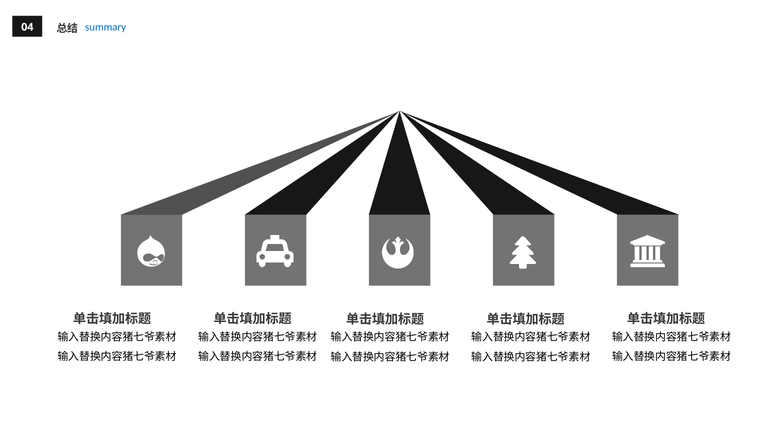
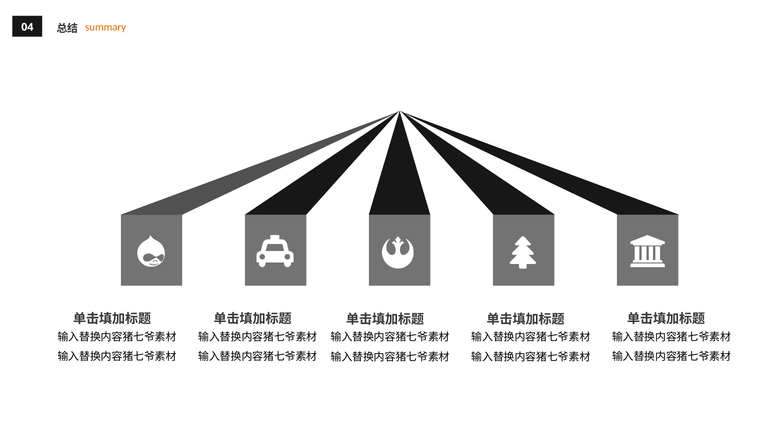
summary colour: blue -> orange (106, 27)
